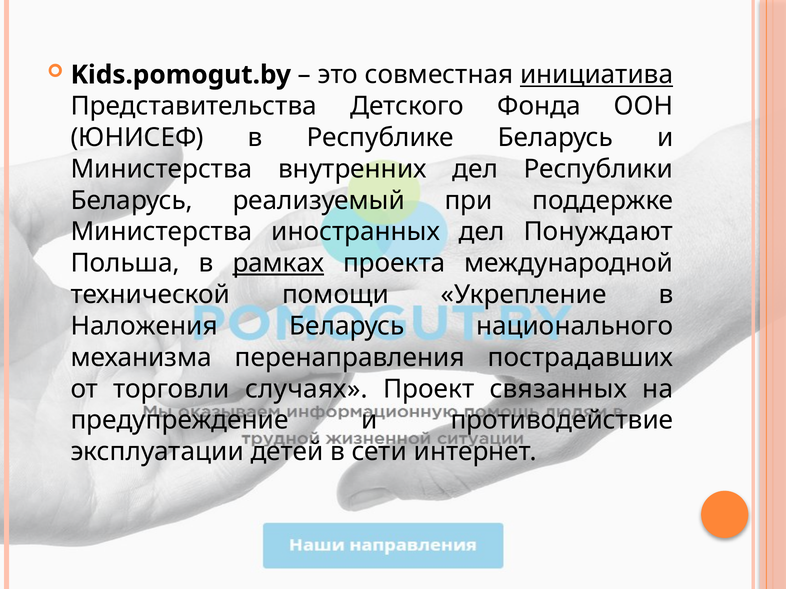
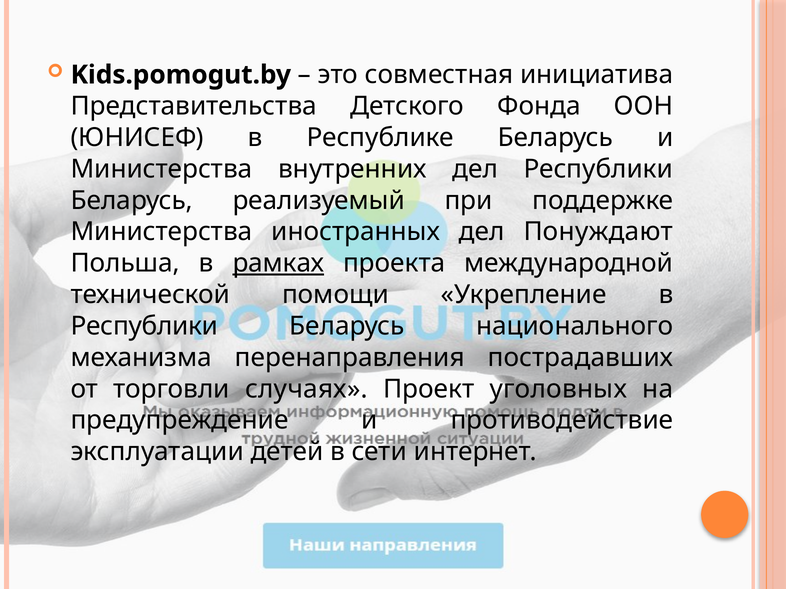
инициатива underline: present -> none (597, 75)
Наложения: Наложения -> Республики (144, 326)
связанных: связанных -> уголовных (558, 389)
